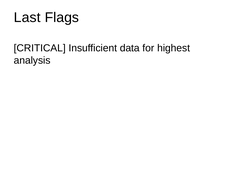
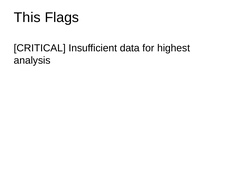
Last: Last -> This (27, 17)
